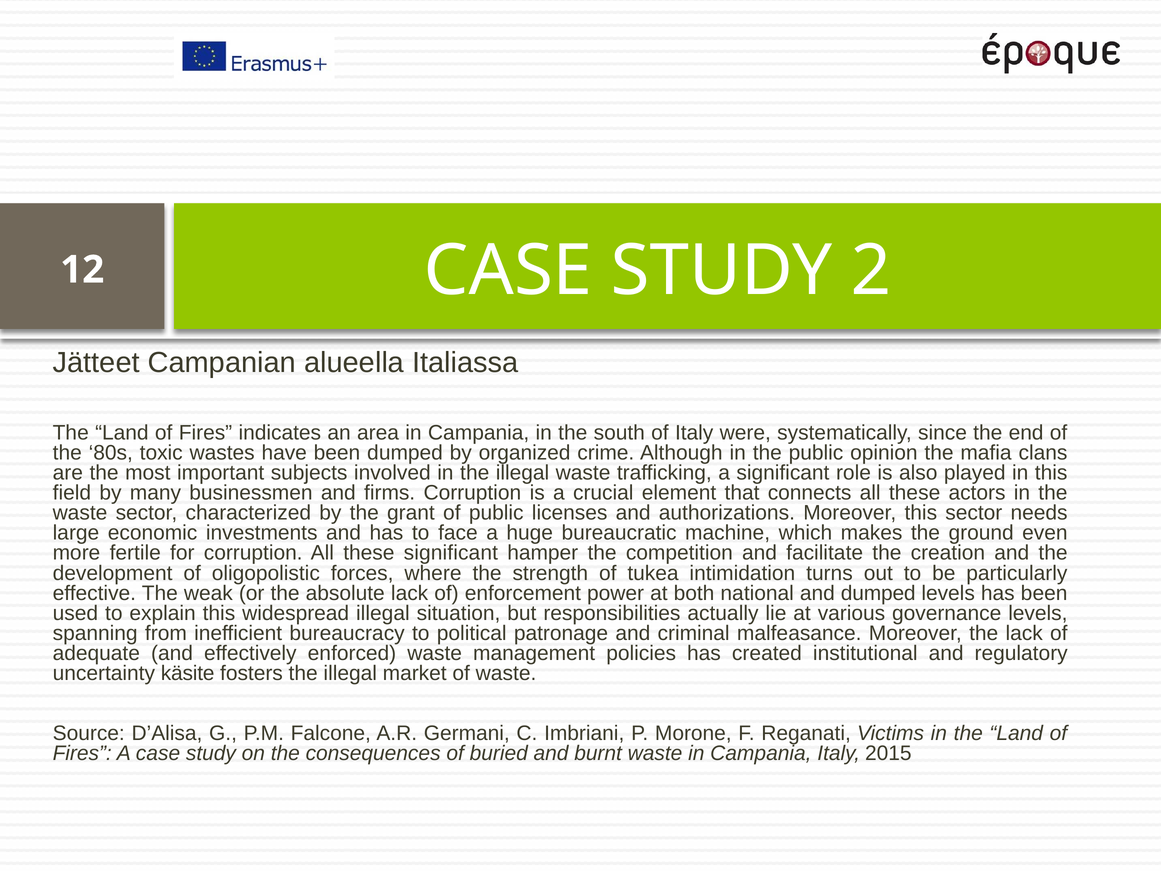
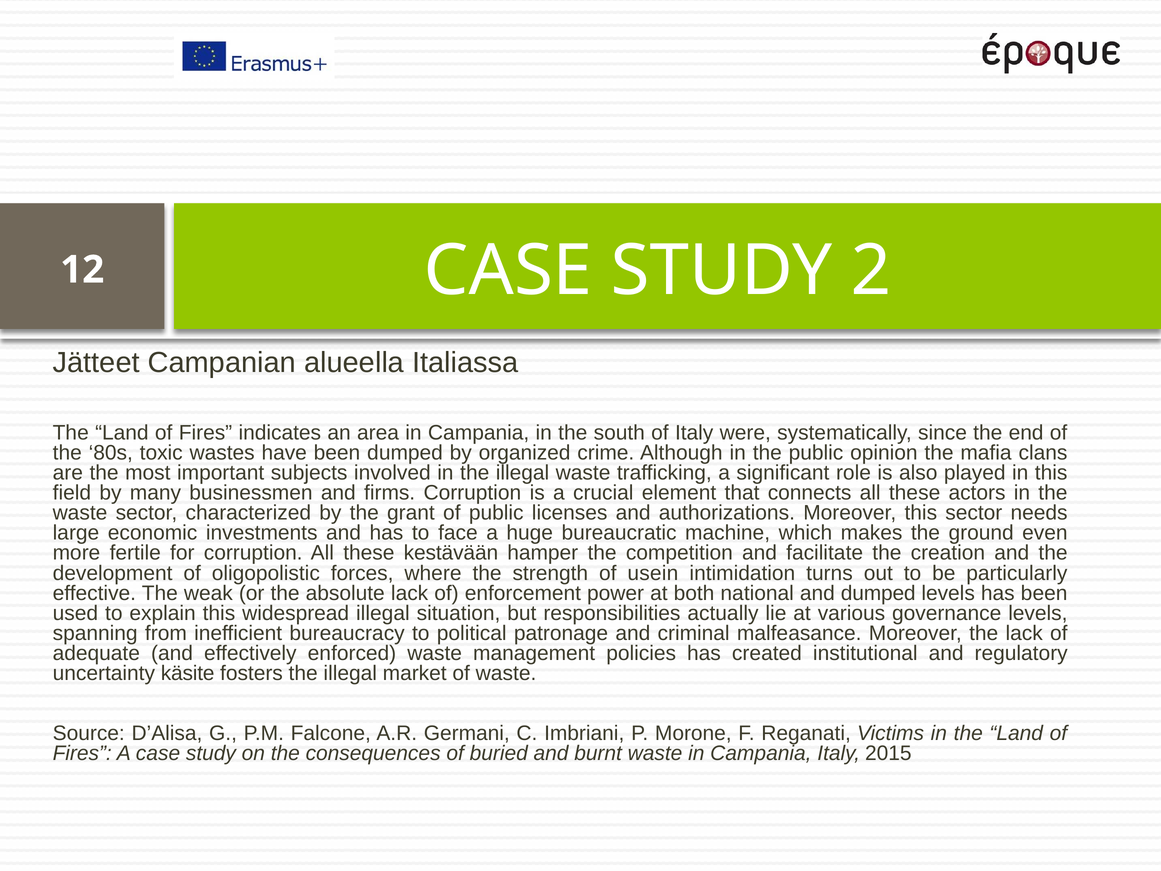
these significant: significant -> kestävään (451, 553)
tukea: tukea -> usein (653, 573)
